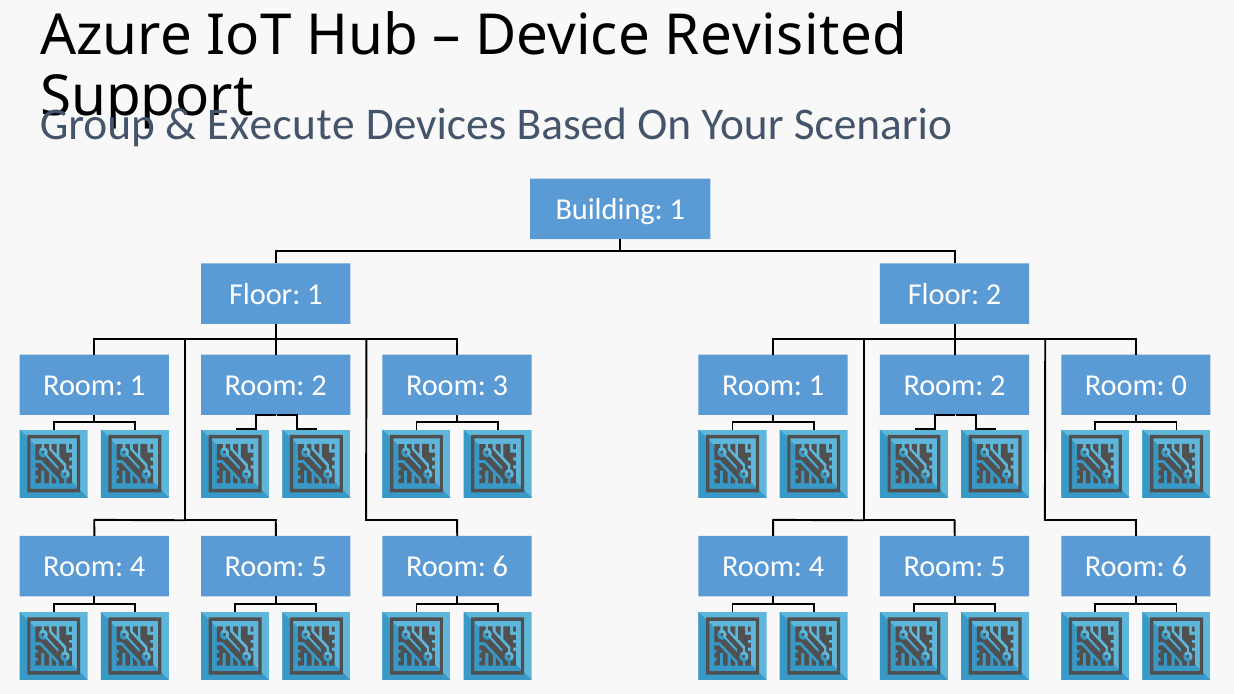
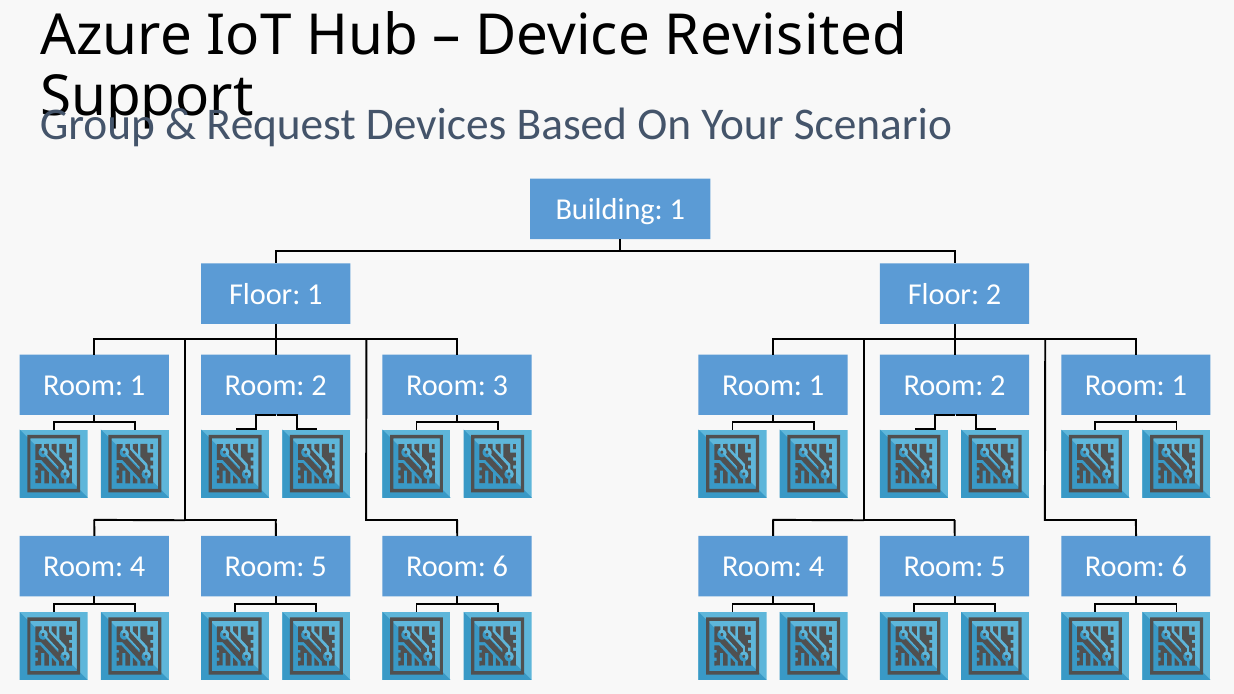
Execute: Execute -> Request (281, 124)
0: 0 -> 1 (1179, 385)
